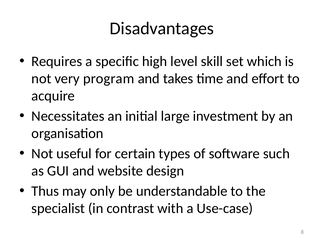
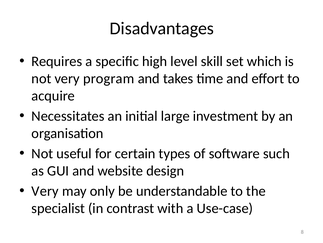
Thus: Thus -> Very (45, 190)
